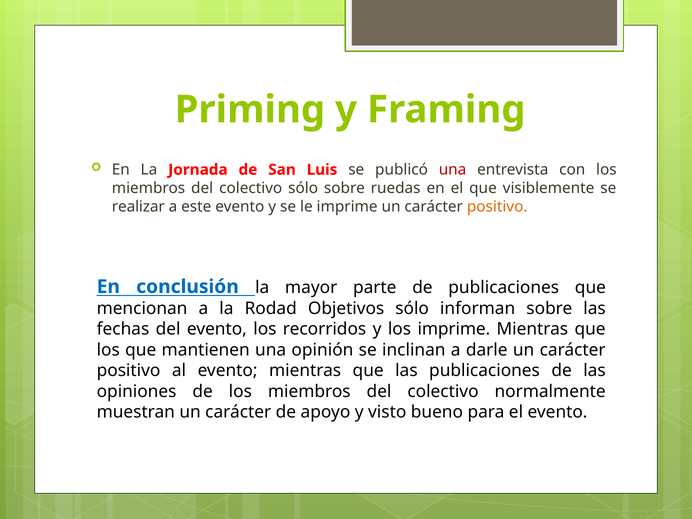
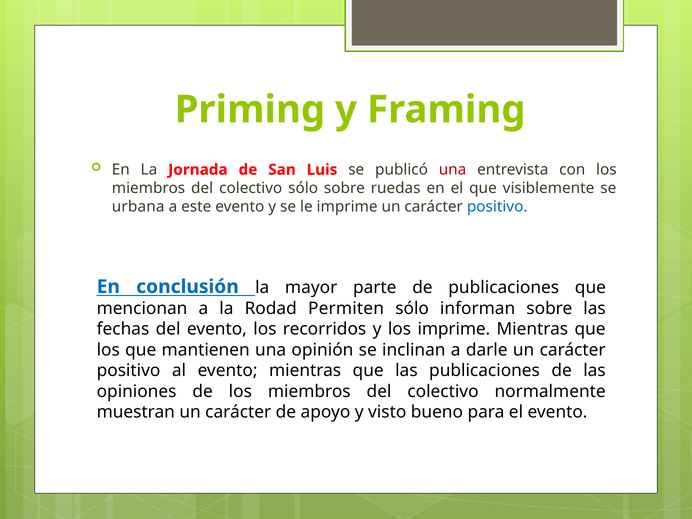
realizar: realizar -> urbana (138, 207)
positivo colour: orange -> blue (497, 207)
Objetivos: Objetivos -> Permiten (346, 308)
